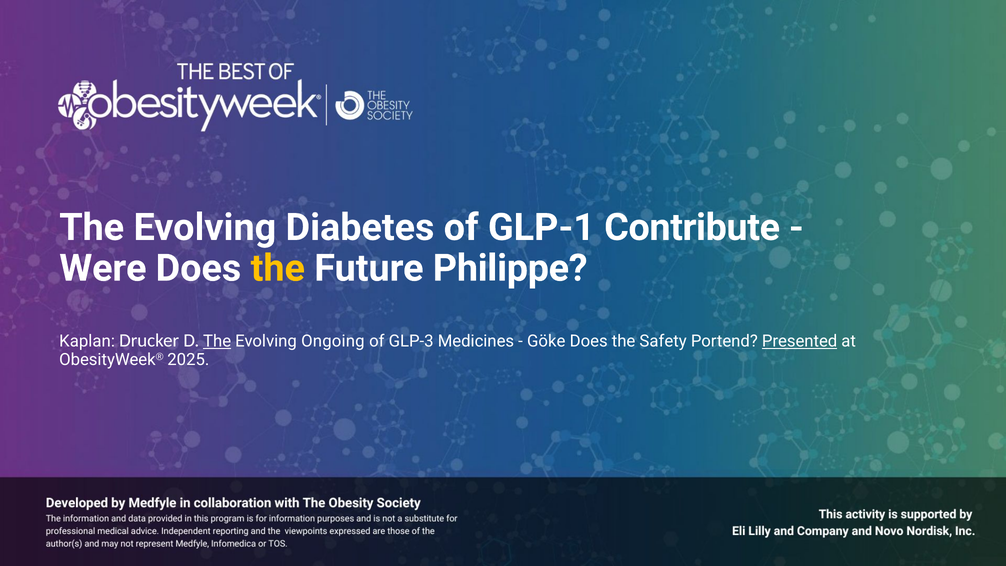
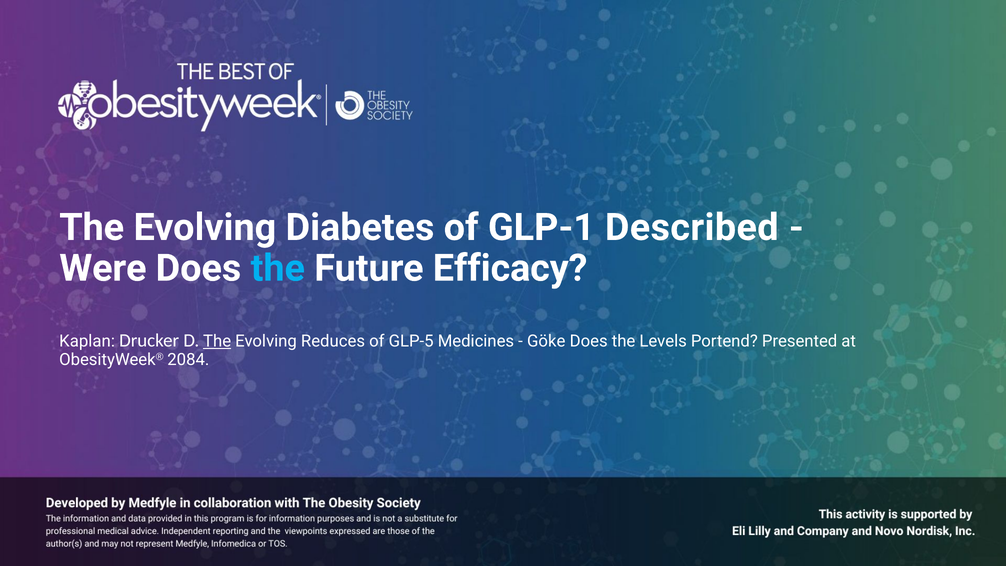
Contribute: Contribute -> Described (692, 227)
the colour: yellow -> light blue (278, 268)
Philippe: Philippe -> Efficacy (510, 268)
Ongoing: Ongoing -> Reduces (333, 341)
GLP-3: GLP-3 -> GLP-5 (411, 341)
Safety: Safety -> Levels (663, 341)
Presented underline: present -> none (800, 341)
2025: 2025 -> 2084 (188, 360)
